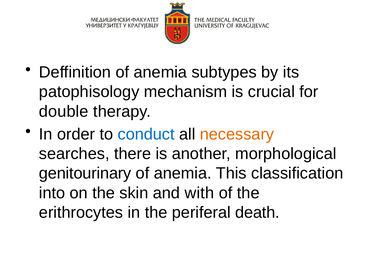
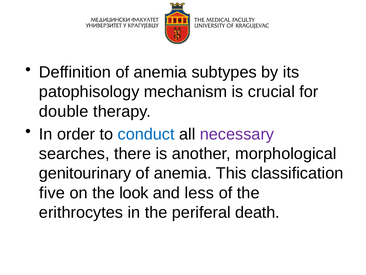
necessary colour: orange -> purple (237, 134)
into: into -> five (52, 193)
skin: skin -> look (134, 193)
with: with -> less (199, 193)
